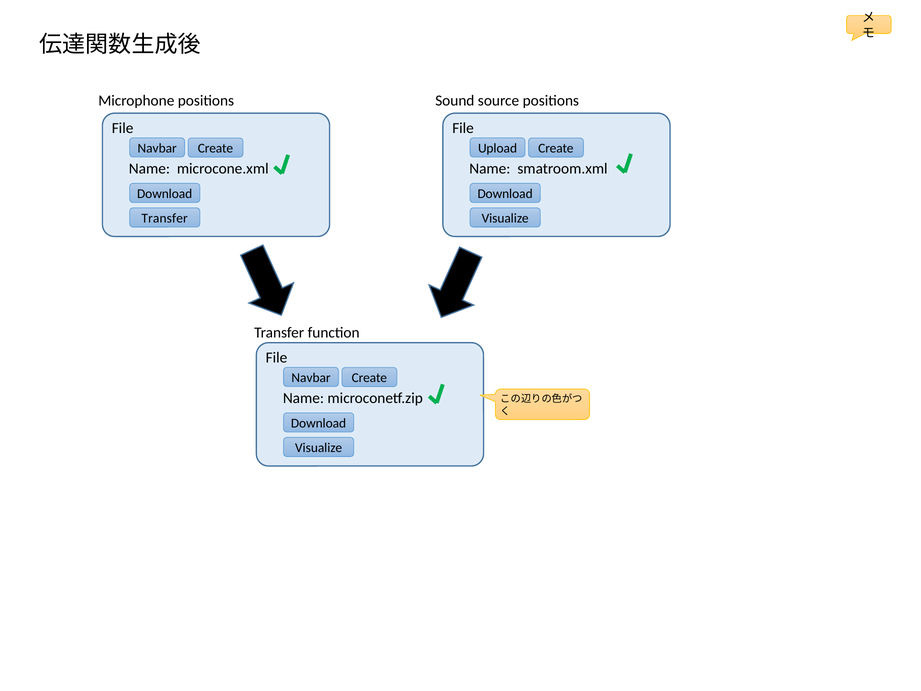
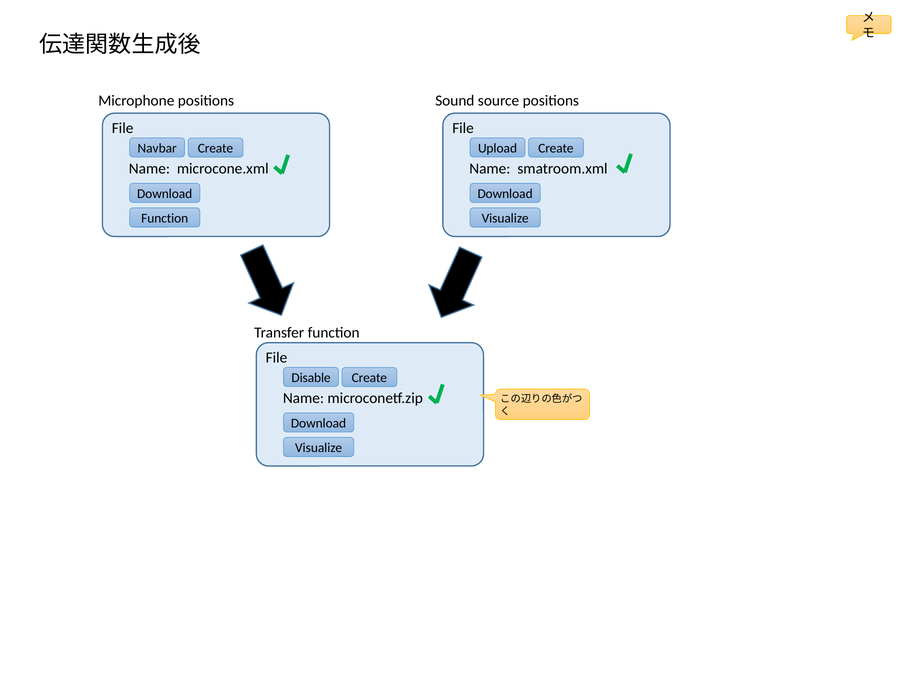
Transfer: Transfer -> Function (165, 218)
Navbar: Navbar -> Disable (311, 378)
